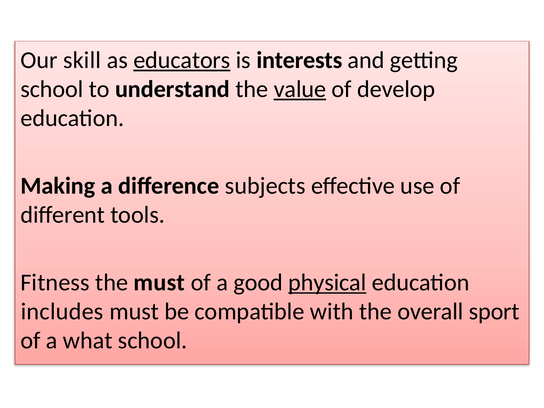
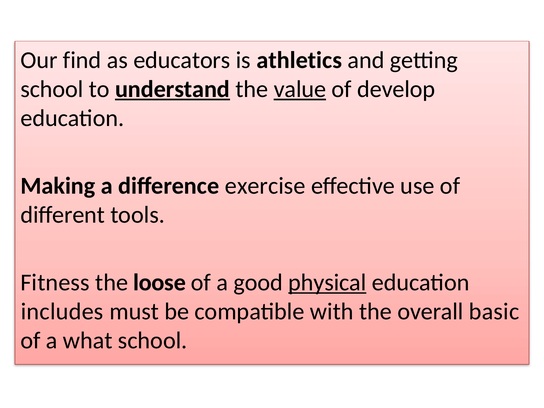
skill: skill -> find (82, 60)
educators underline: present -> none (182, 60)
interests: interests -> athletics (299, 60)
understand underline: none -> present (173, 89)
subjects: subjects -> exercise (265, 186)
the must: must -> loose (160, 283)
sport: sport -> basic (494, 312)
